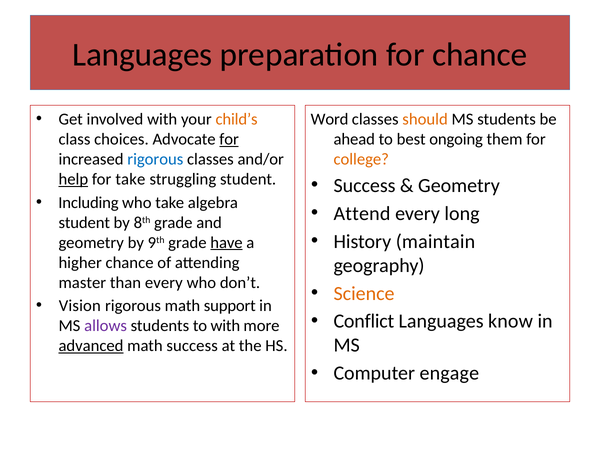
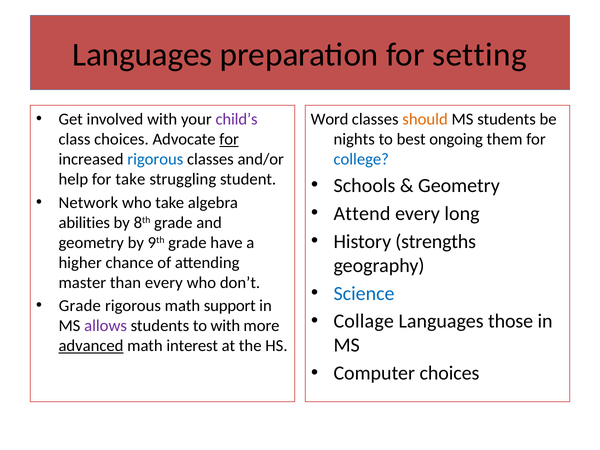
for chance: chance -> setting (480, 55)
child’s colour: orange -> purple (237, 119)
ahead: ahead -> nights (354, 139)
college colour: orange -> blue (361, 159)
help underline: present -> none (73, 179)
Success: Success -> Schools (364, 185)
Including: Including -> Network (88, 203)
student: student -> abilities (84, 223)
maintain: maintain -> strengths (436, 241)
have underline: present -> none (227, 243)
Science colour: orange -> blue (364, 293)
Vision: Vision -> Grade (80, 306)
Conflict: Conflict -> Collage (364, 321)
know: know -> those (511, 321)
math success: success -> interest (192, 346)
Computer engage: engage -> choices (449, 373)
